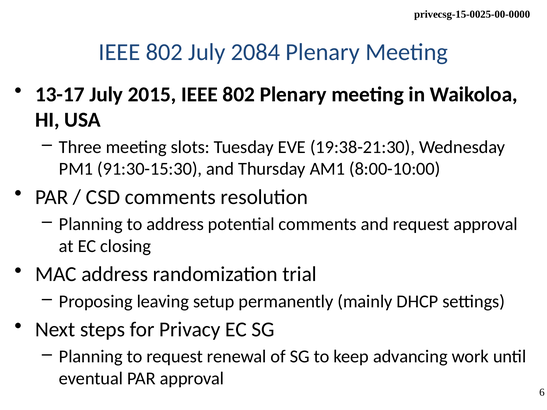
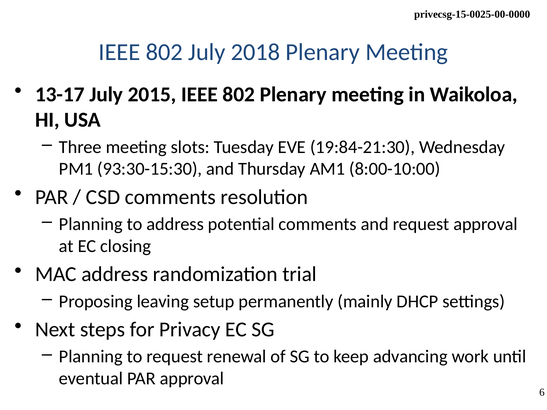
2084: 2084 -> 2018 (255, 52)
19:38-21:30: 19:38-21:30 -> 19:84-21:30 (362, 147)
91:30-15:30: 91:30-15:30 -> 93:30-15:30 (150, 169)
